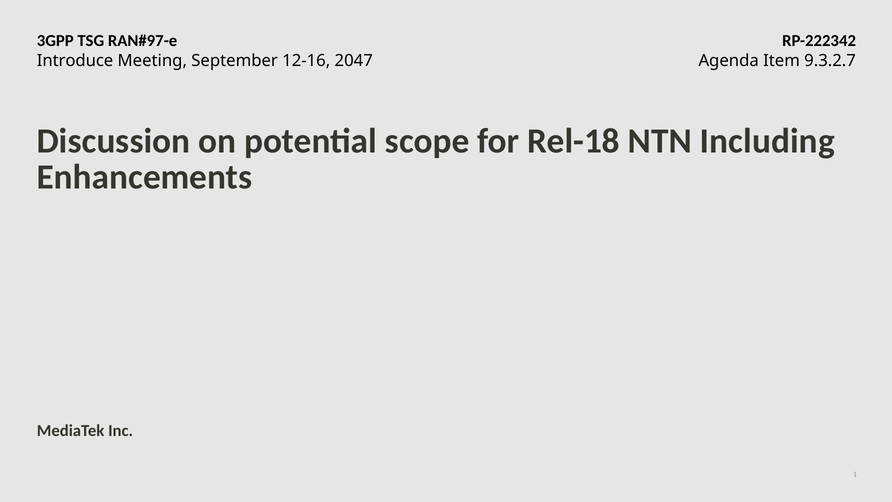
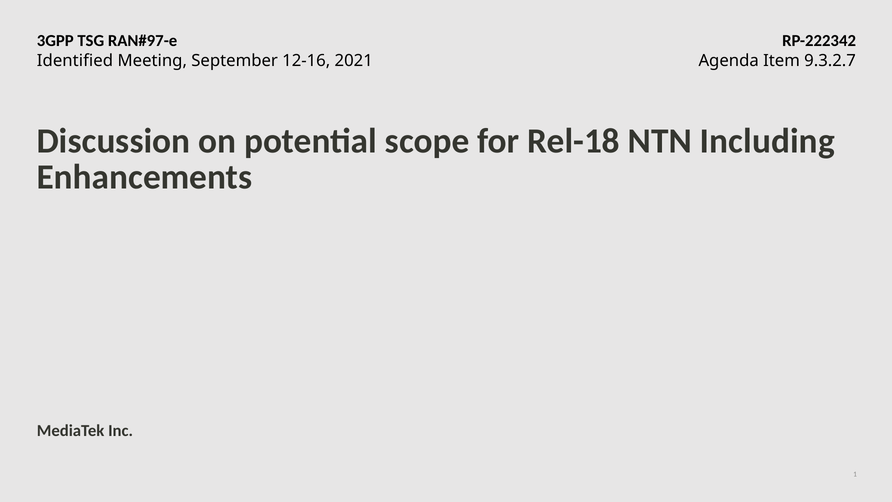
Introduce: Introduce -> Identified (75, 61)
2047: 2047 -> 2021 (354, 61)
